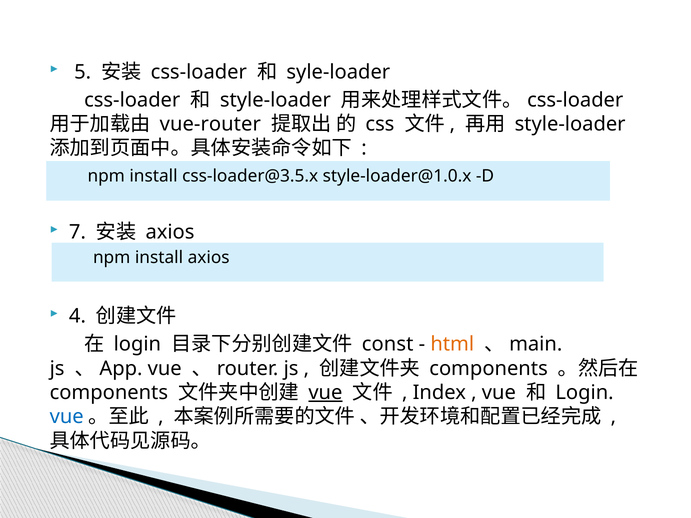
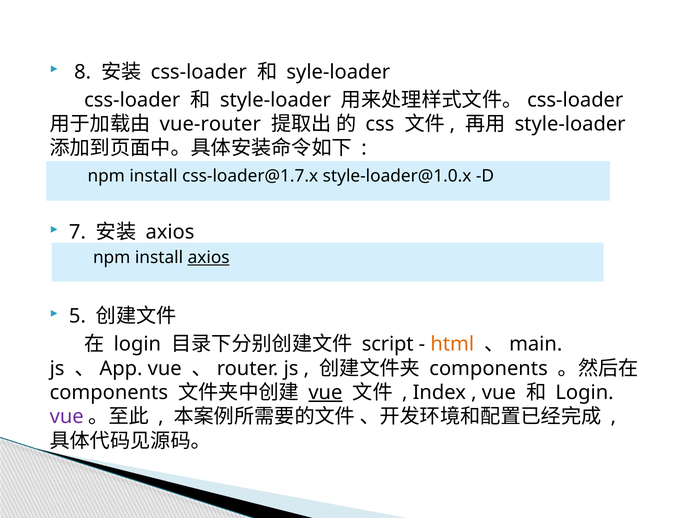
5: 5 -> 8 (83, 72)
css-loader@3.5.x: css-loader@3.5.x -> css-loader@1.7.x (250, 176)
axios underline: none -> present (209, 258)
4: 4 -> 5 (77, 316)
const: const -> script (388, 344)
vue colour: blue -> purple (67, 417)
